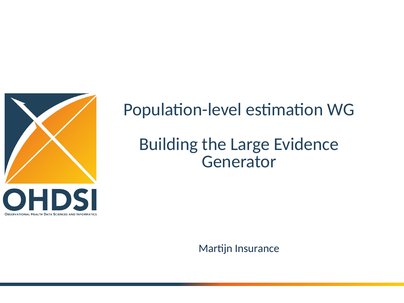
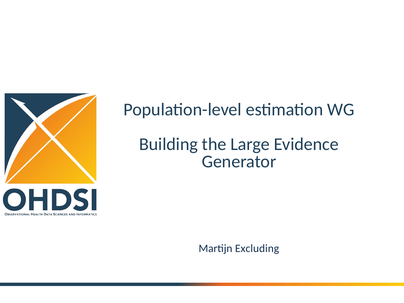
Insurance: Insurance -> Excluding (257, 249)
